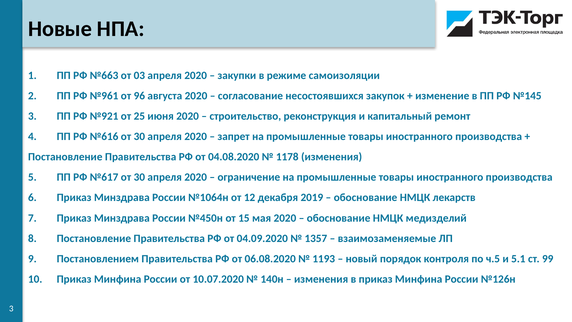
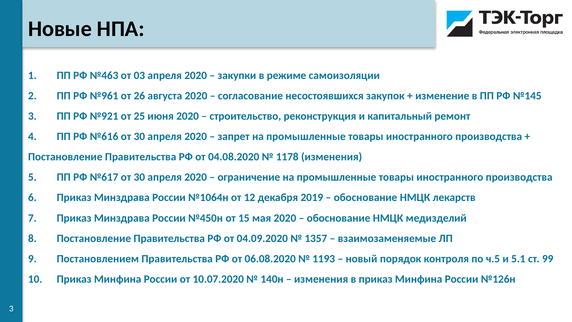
№663: №663 -> №463 (104, 75)
96: 96 -> 26 (139, 96)
